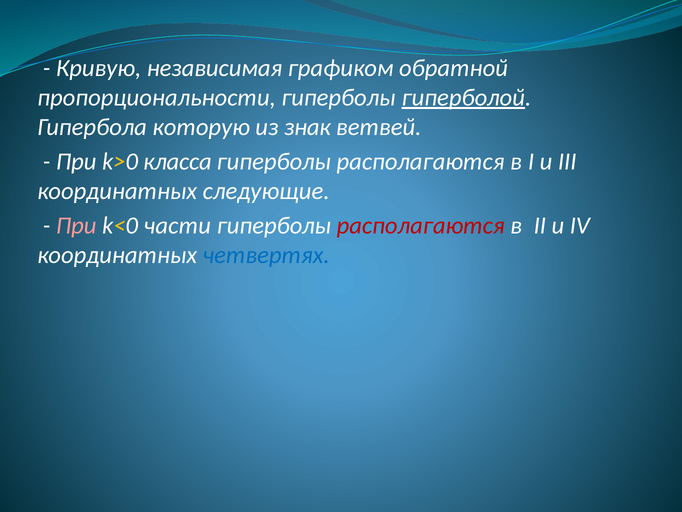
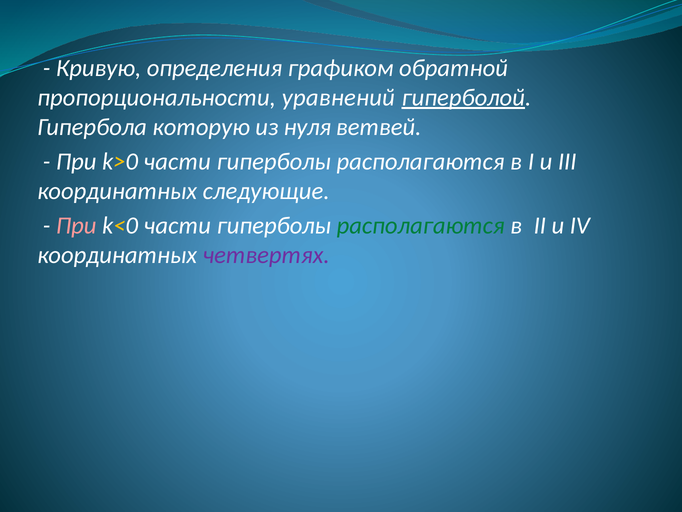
независимая: независимая -> определения (214, 68)
пропорциональности гиперболы: гиперболы -> уравнений (338, 97)
знак: знак -> нуля (307, 127)
k>0 класса: класса -> части (177, 161)
располагаются colour: red -> green (421, 225)
четвертях colour: blue -> purple (266, 255)
